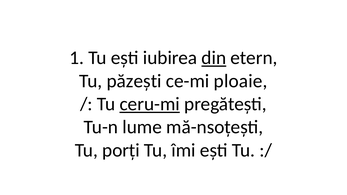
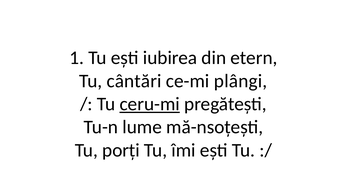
din underline: present -> none (214, 58)
păzești: păzești -> cântări (134, 81)
ploaie: ploaie -> plângi (241, 81)
